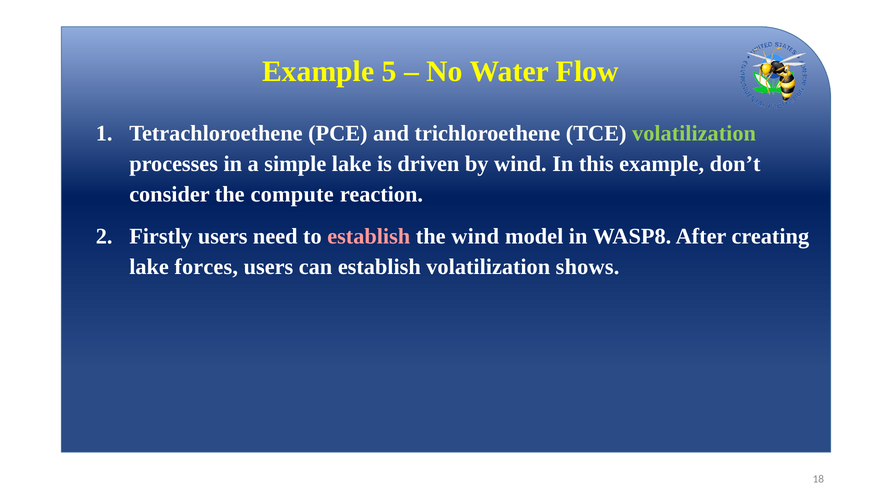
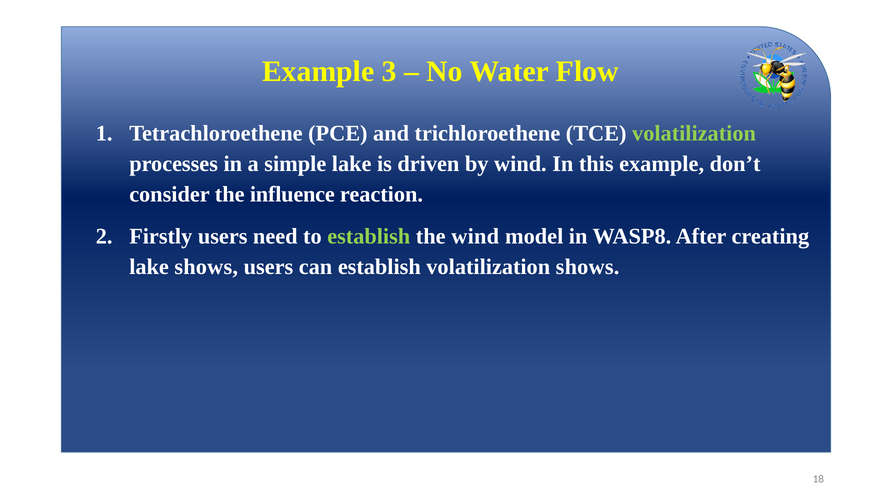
5: 5 -> 3 (389, 71)
compute: compute -> influence (292, 195)
establish colour: pink -> light green (369, 236)
lake forces: forces -> shows (206, 267)
